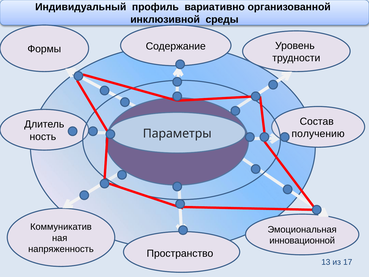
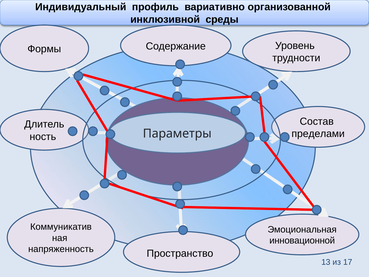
получению: получению -> пределами (318, 134)
